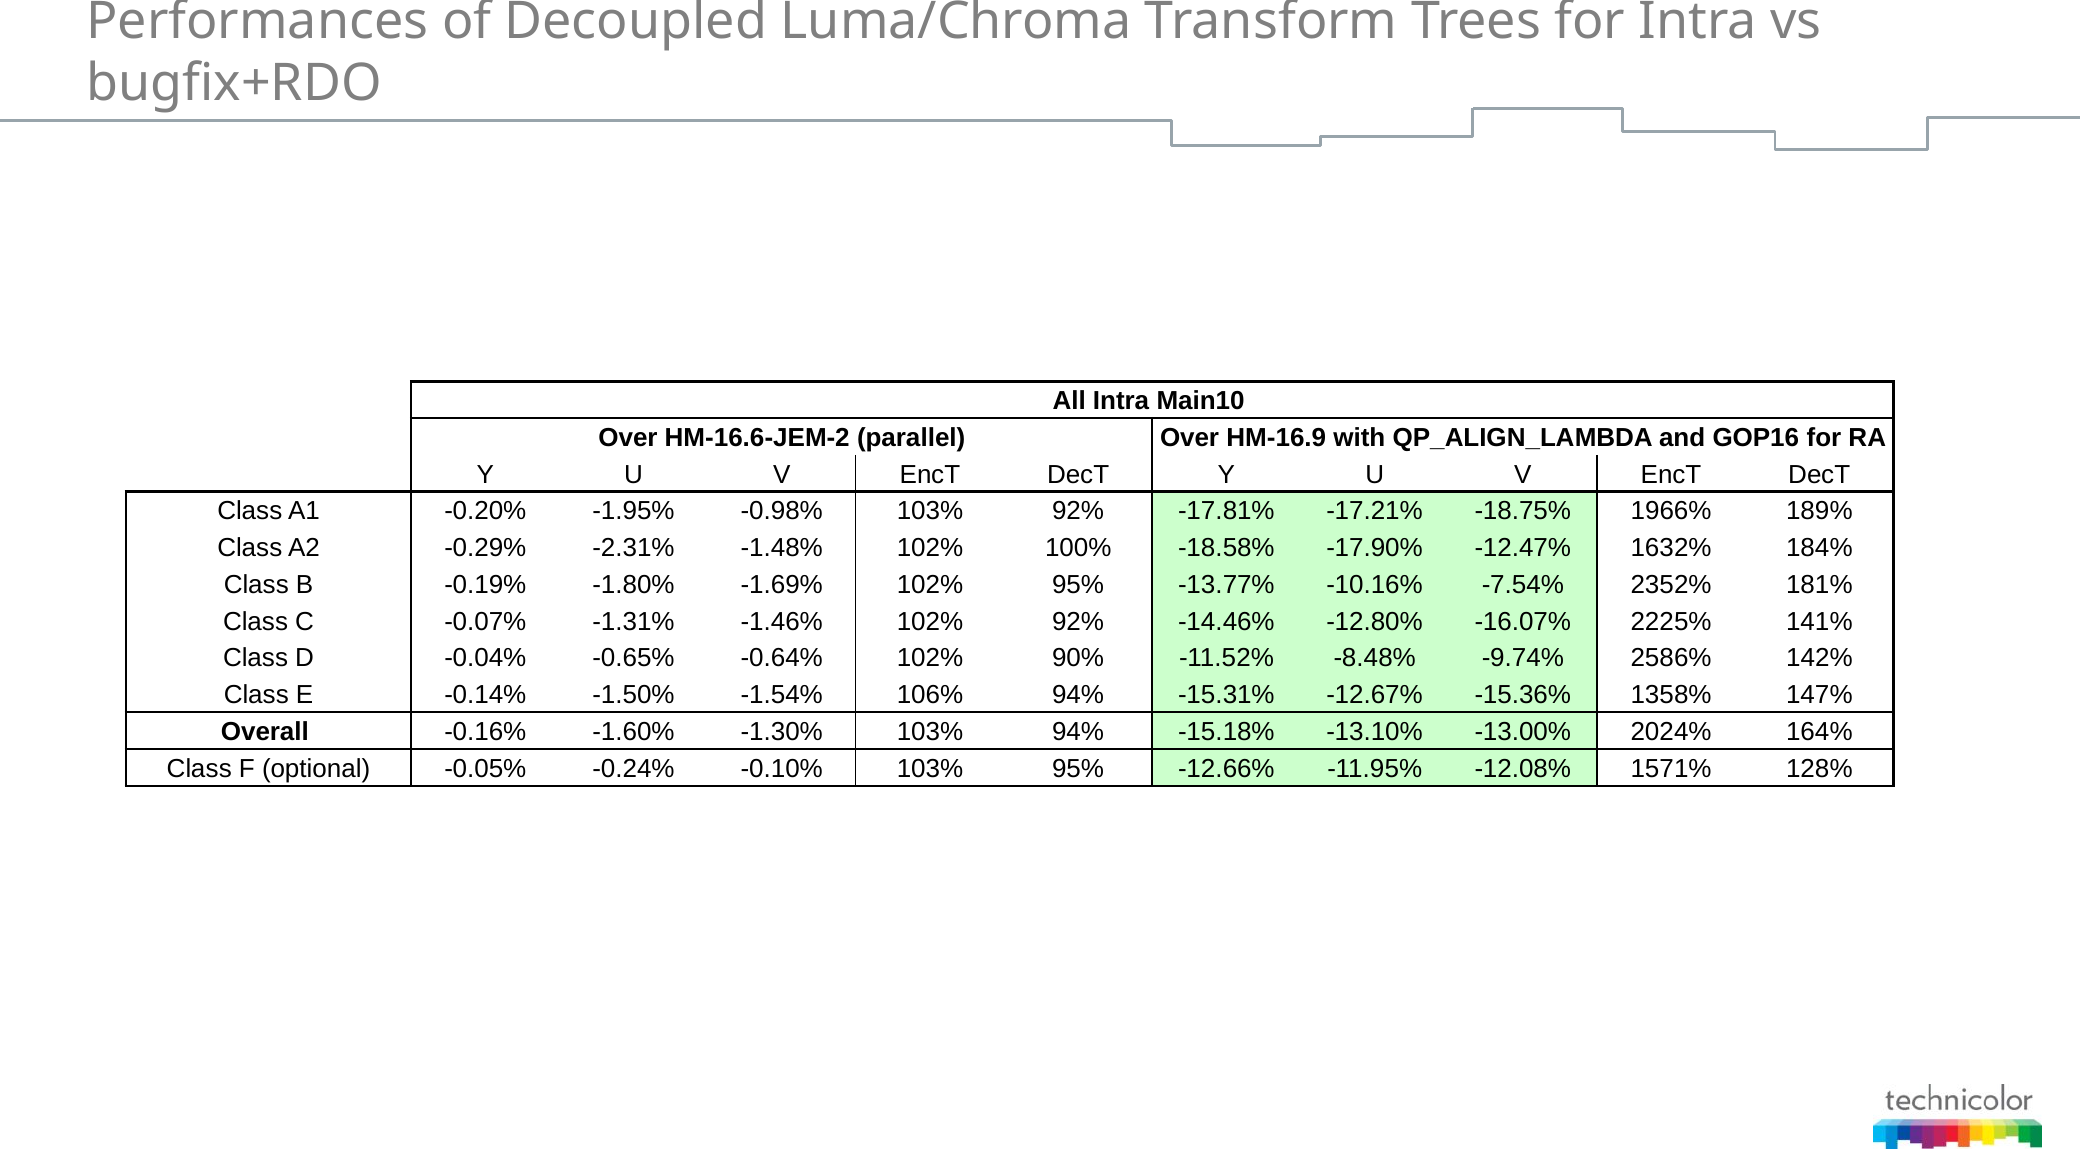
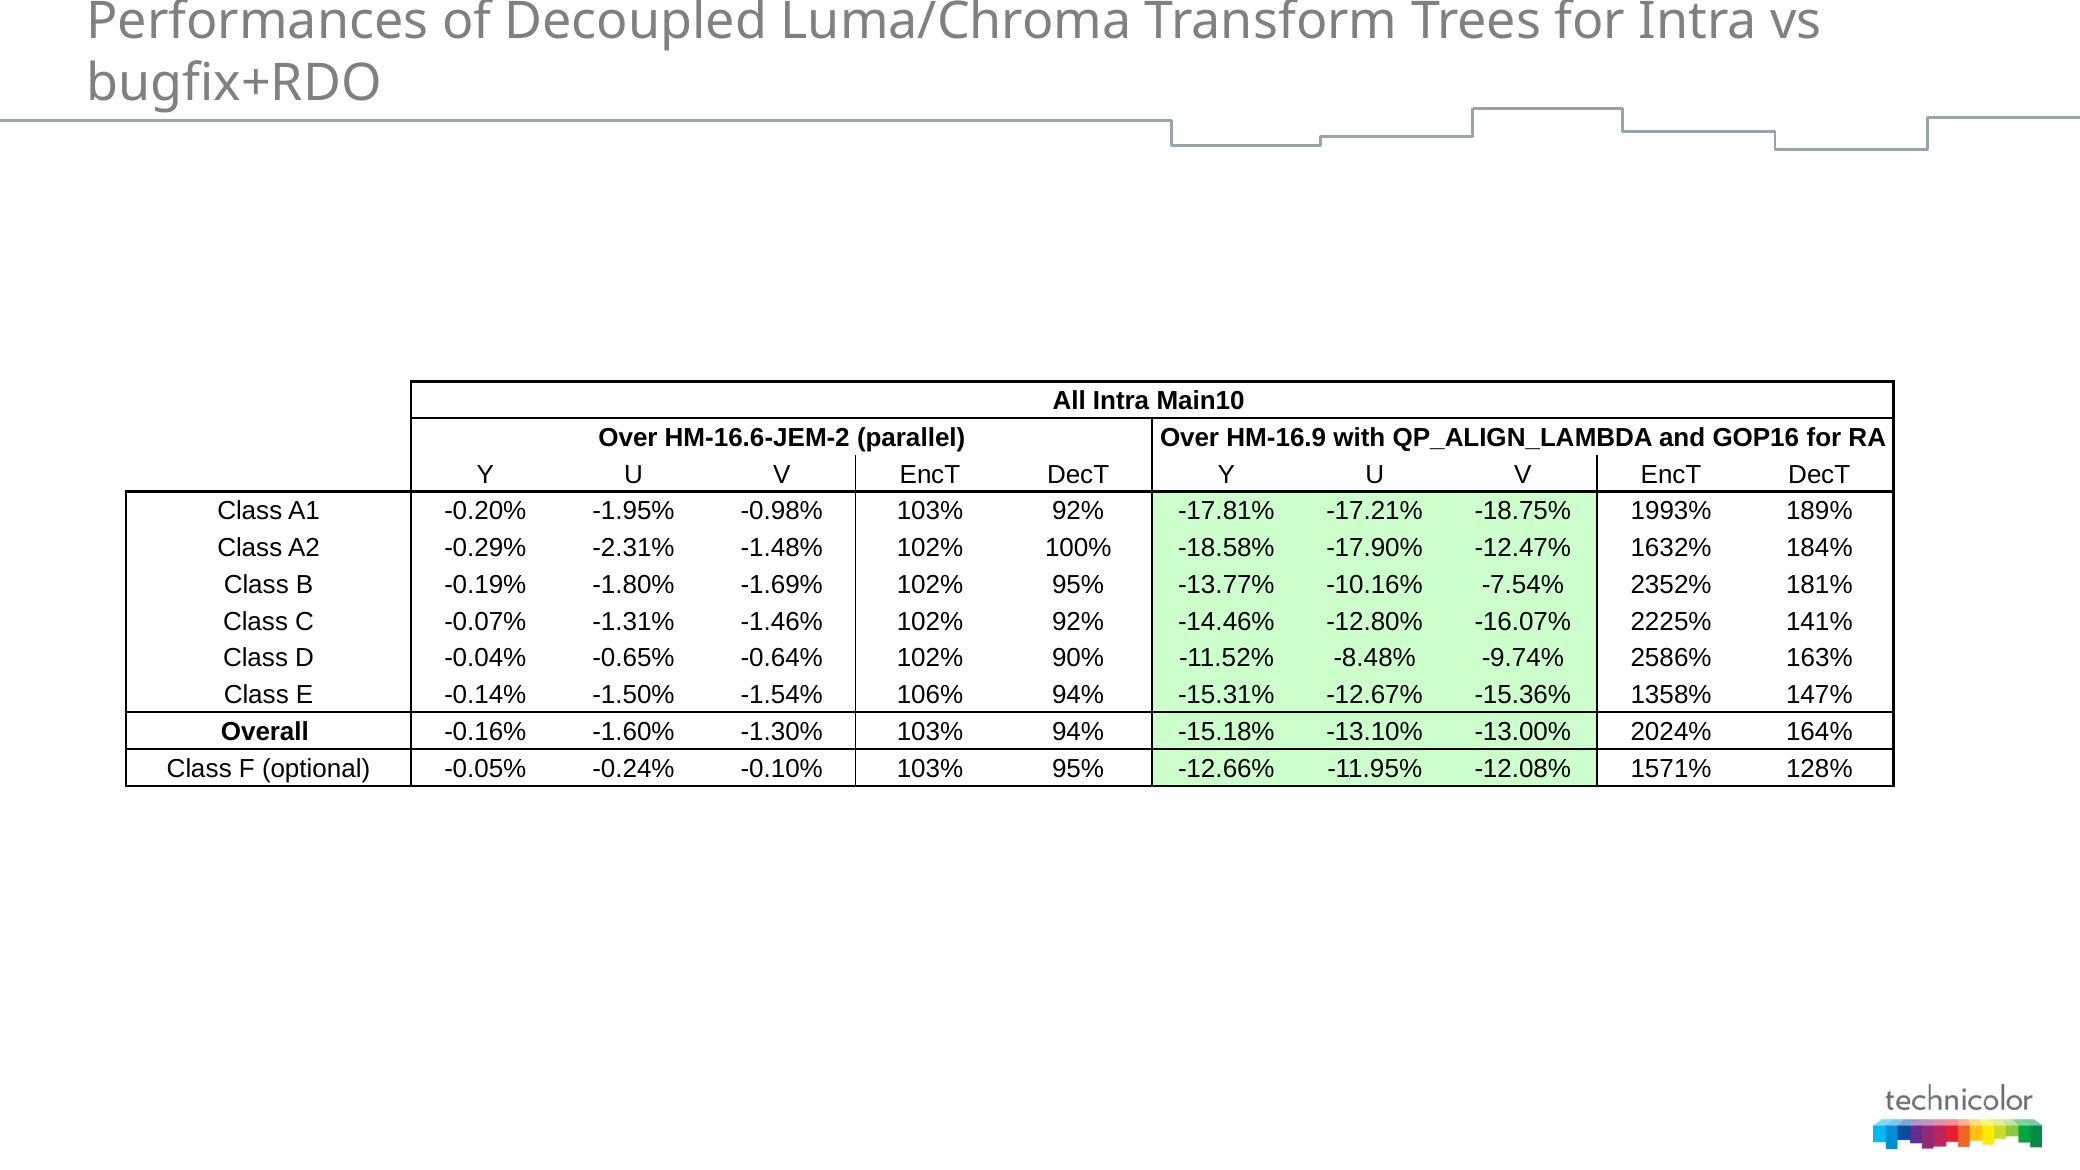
1966%: 1966% -> 1993% (1671, 511)
142%: 142% -> 163% (1819, 658)
